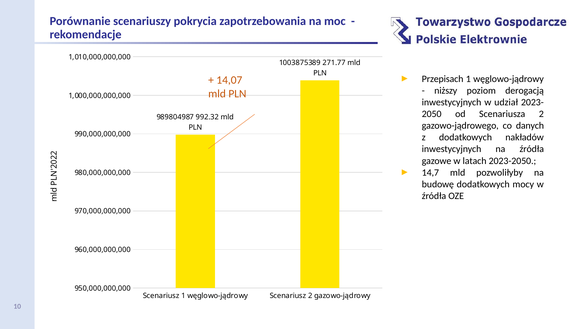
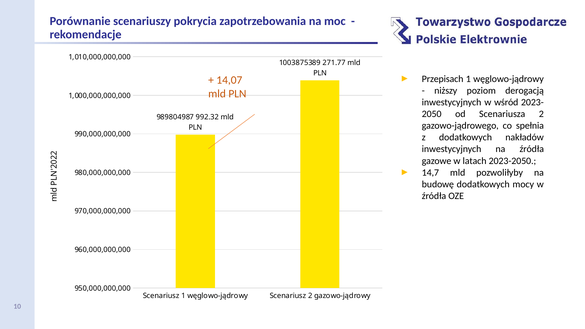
udział: udział -> wśród (506, 102)
danych: danych -> spełnia (530, 126)
